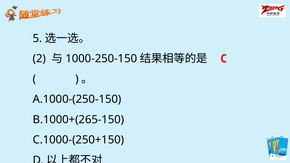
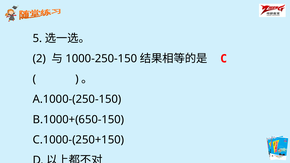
B.1000+(265-150: B.1000+(265-150 -> B.1000+(650-150 (78, 120)
